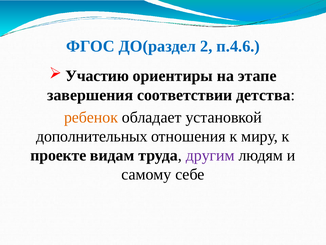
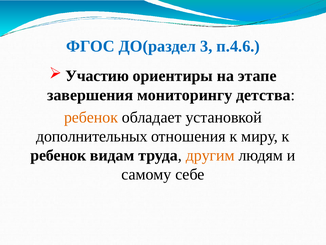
2: 2 -> 3 (206, 46)
соответствии: соответствии -> мониторингу (185, 95)
проекте: проекте -> ребенок (58, 155)
другим colour: purple -> orange (210, 155)
